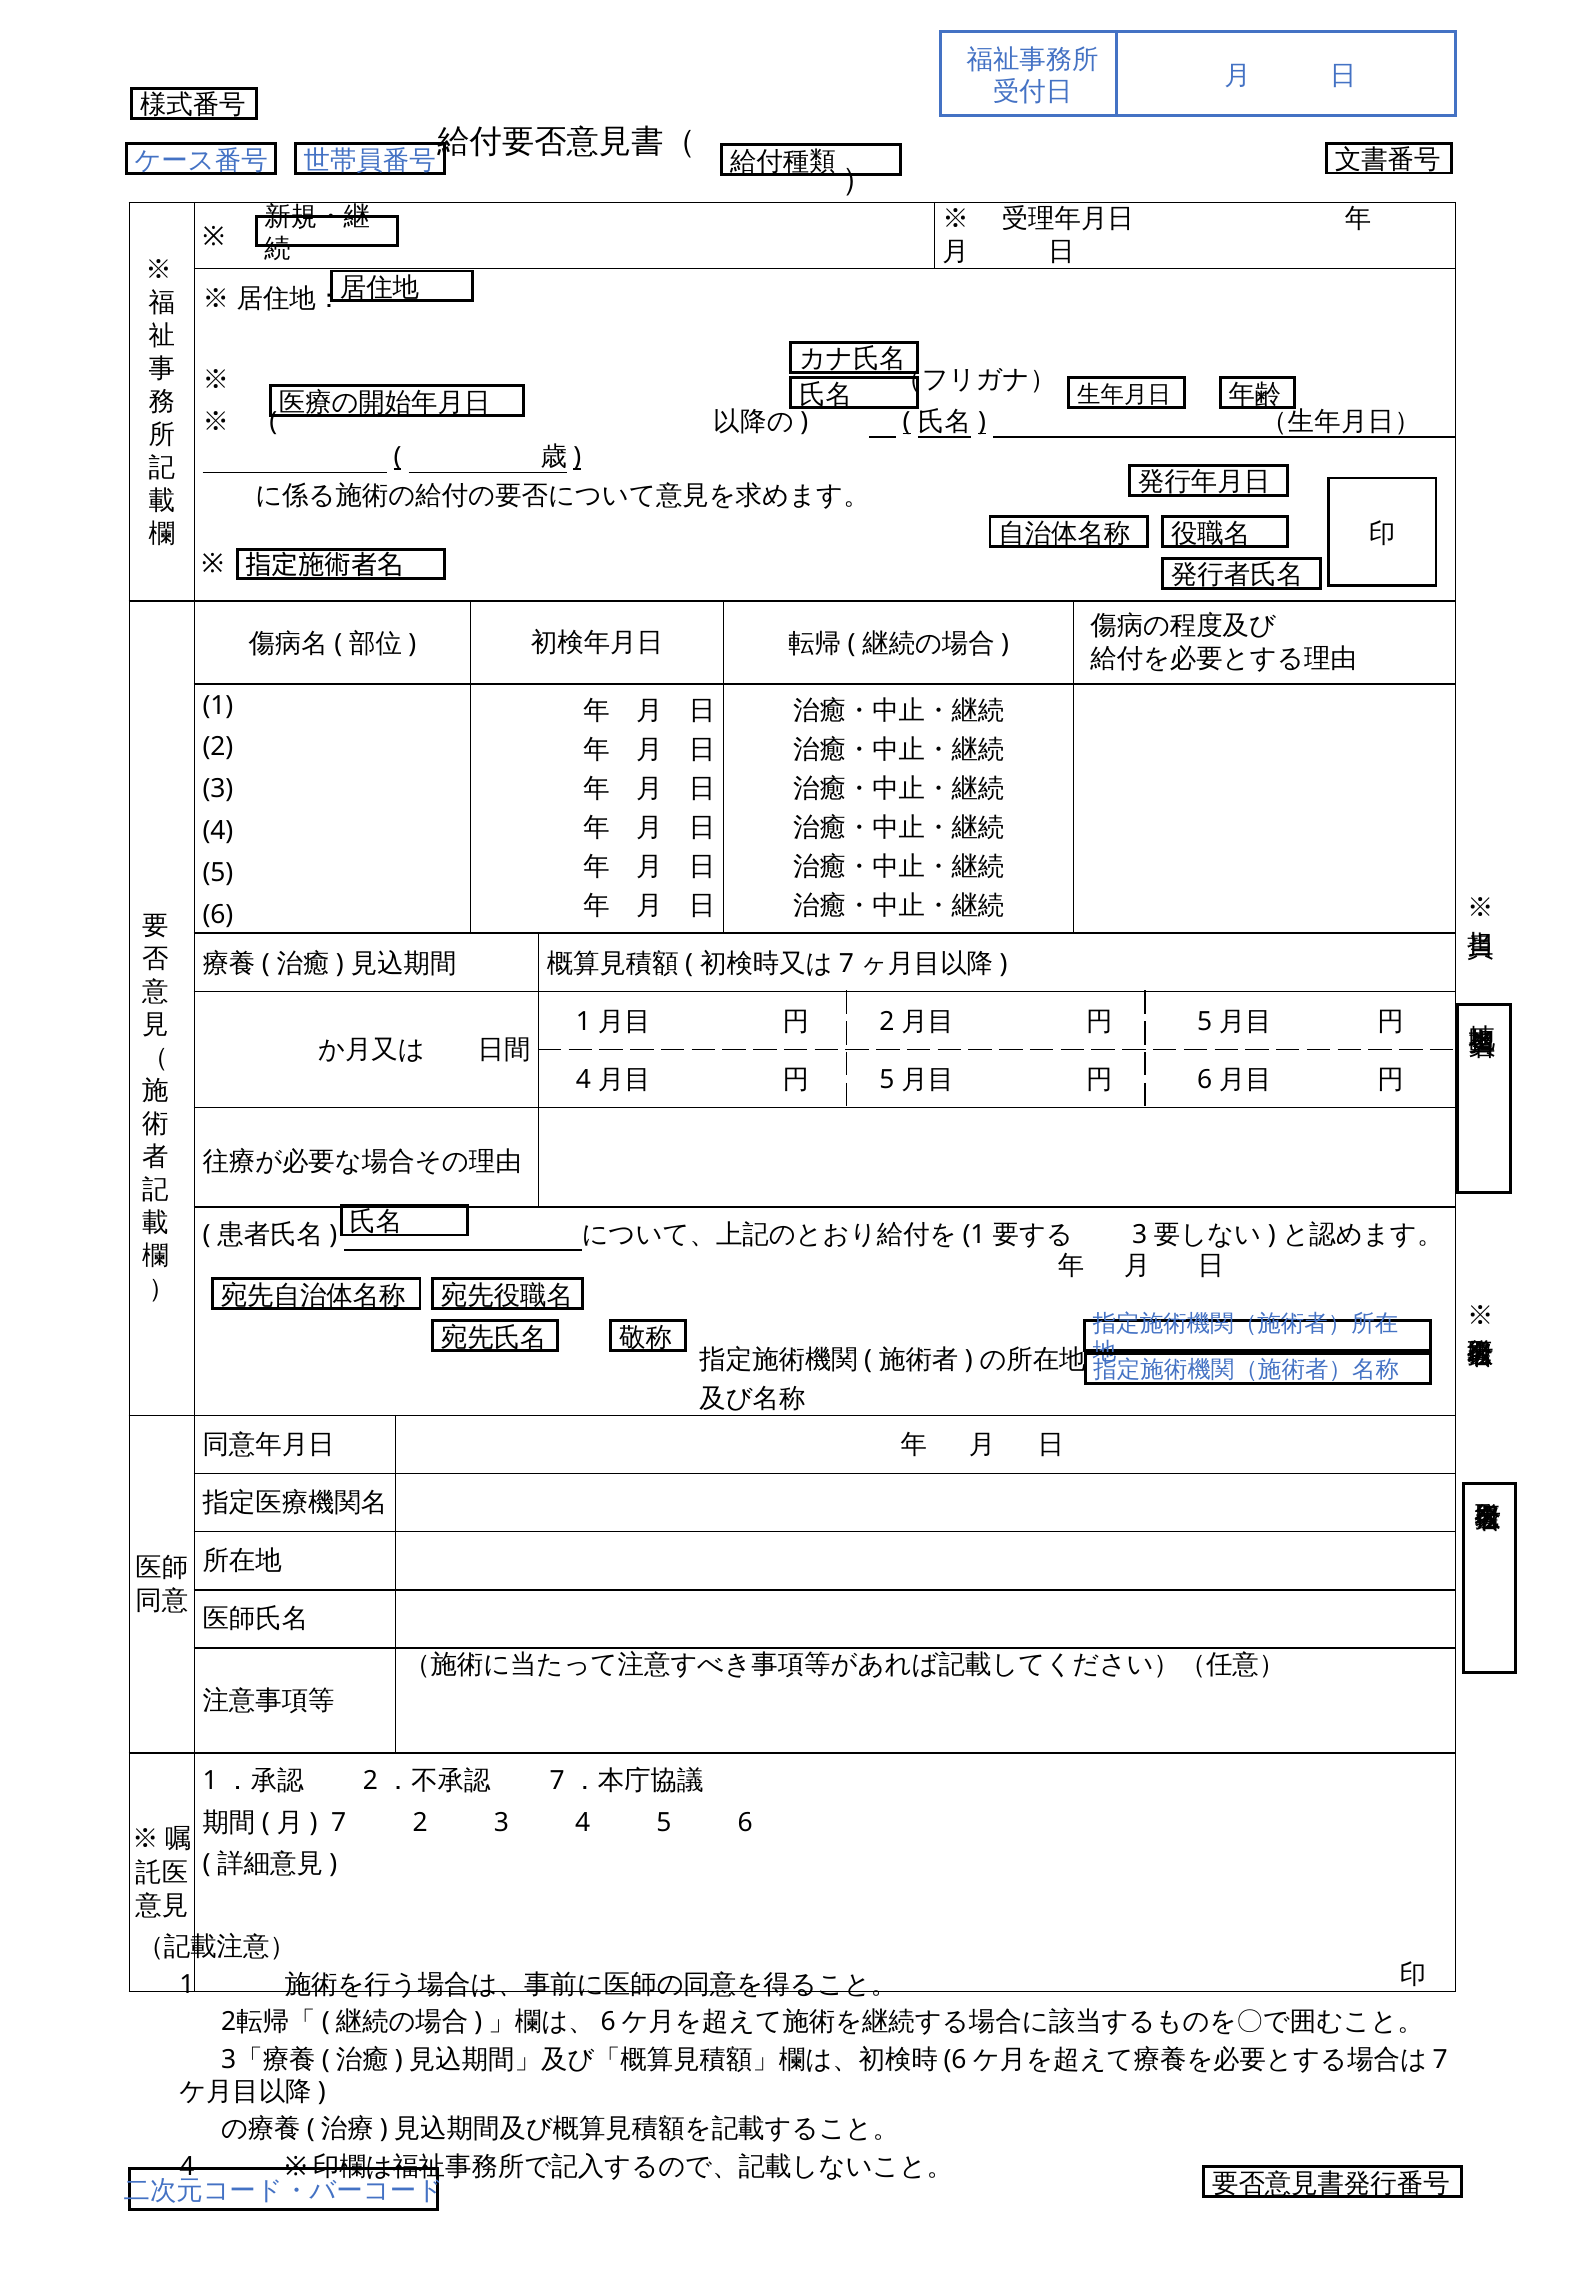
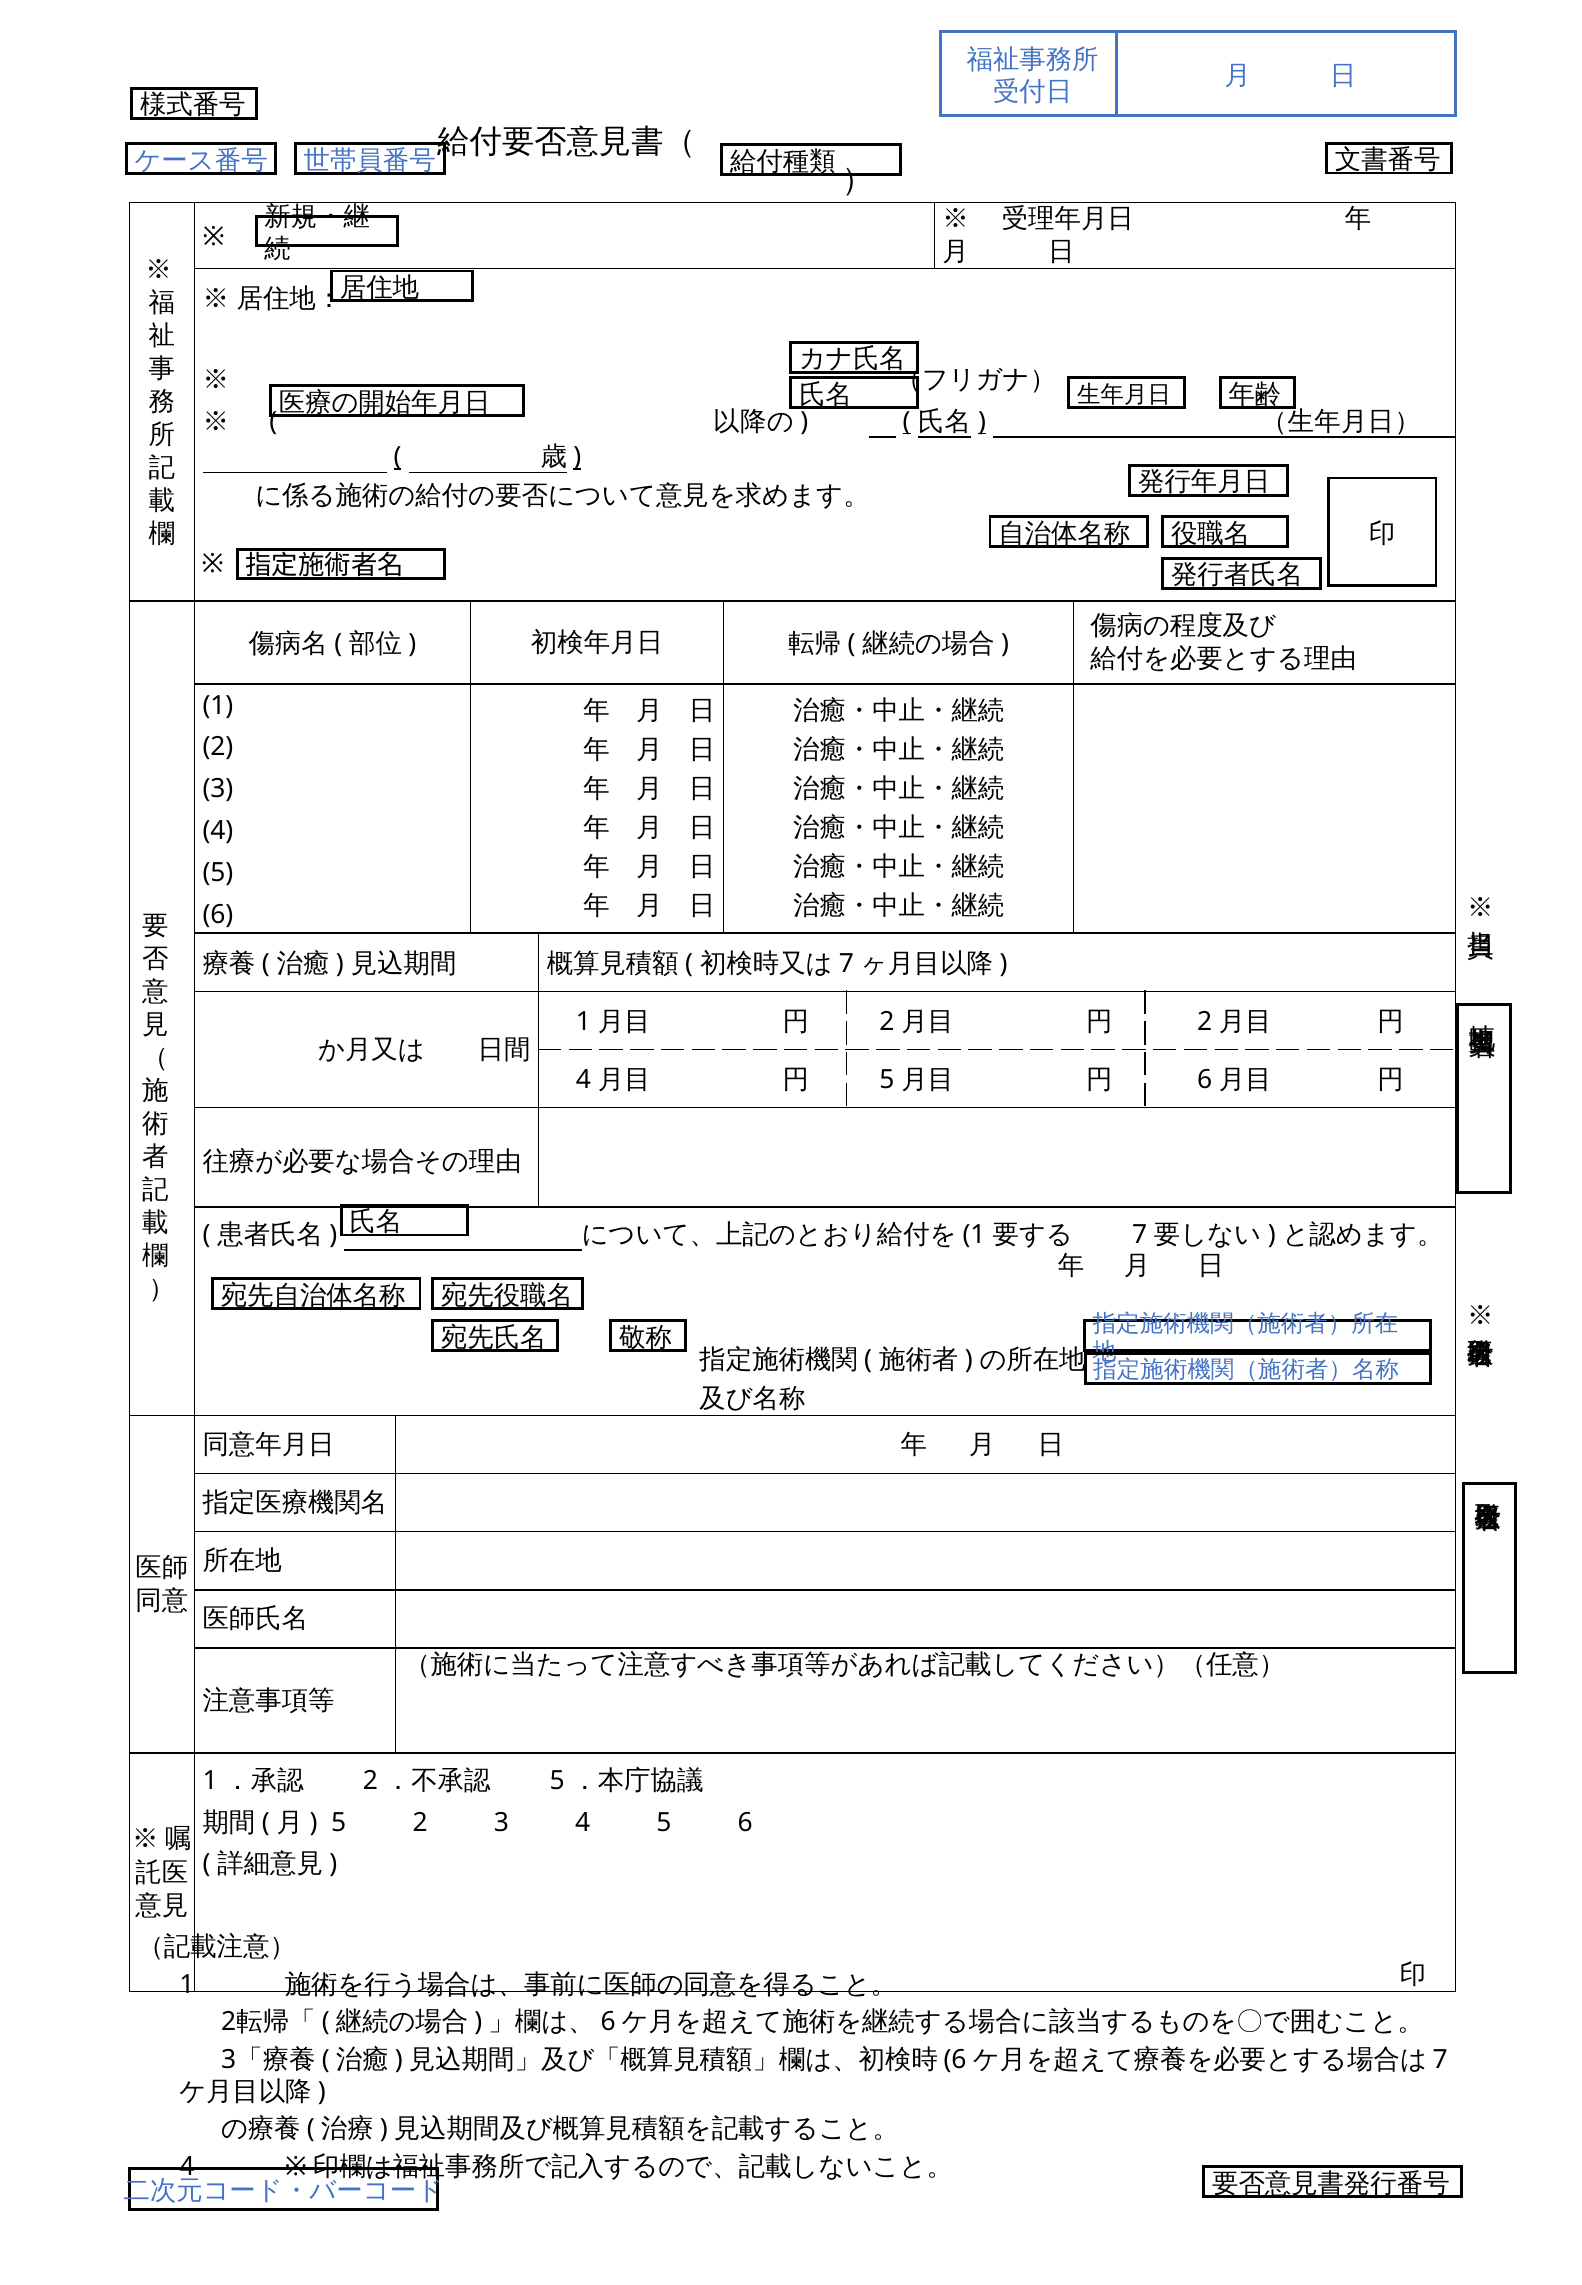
5: 5 -> 2 (1205, 1022)
3: 3 -> 7 (1140, 1235)
7: 7 -> 5 (557, 1781)
7: 7 -> 5 (339, 1823)
